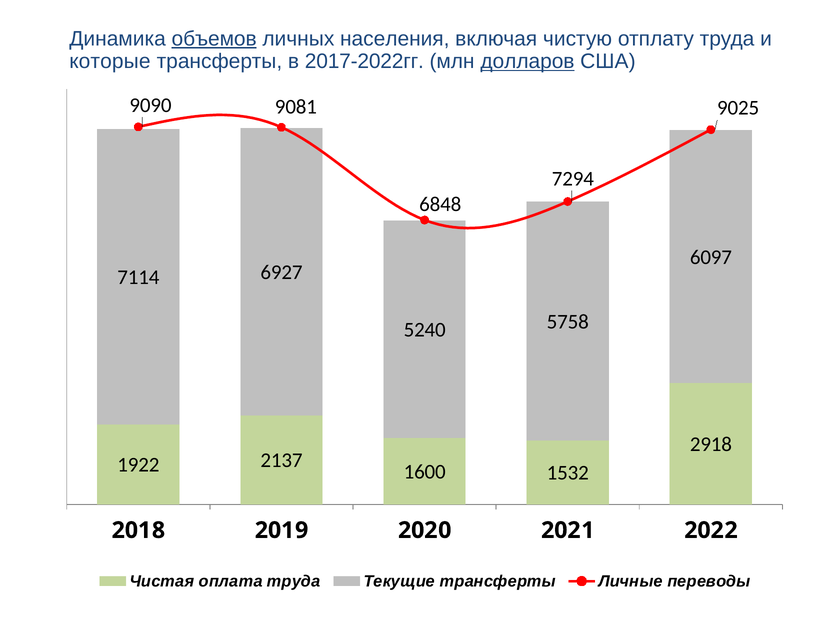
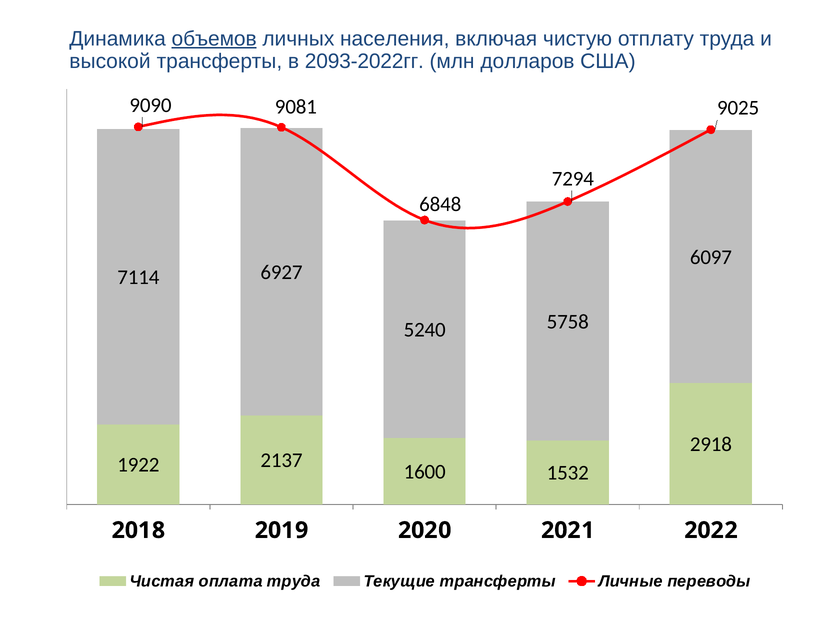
которые: которые -> высокой (110, 62)
2017-2022гг: 2017-2022гг -> 2093-2022гг (364, 62)
долларов underline: present -> none (527, 62)
